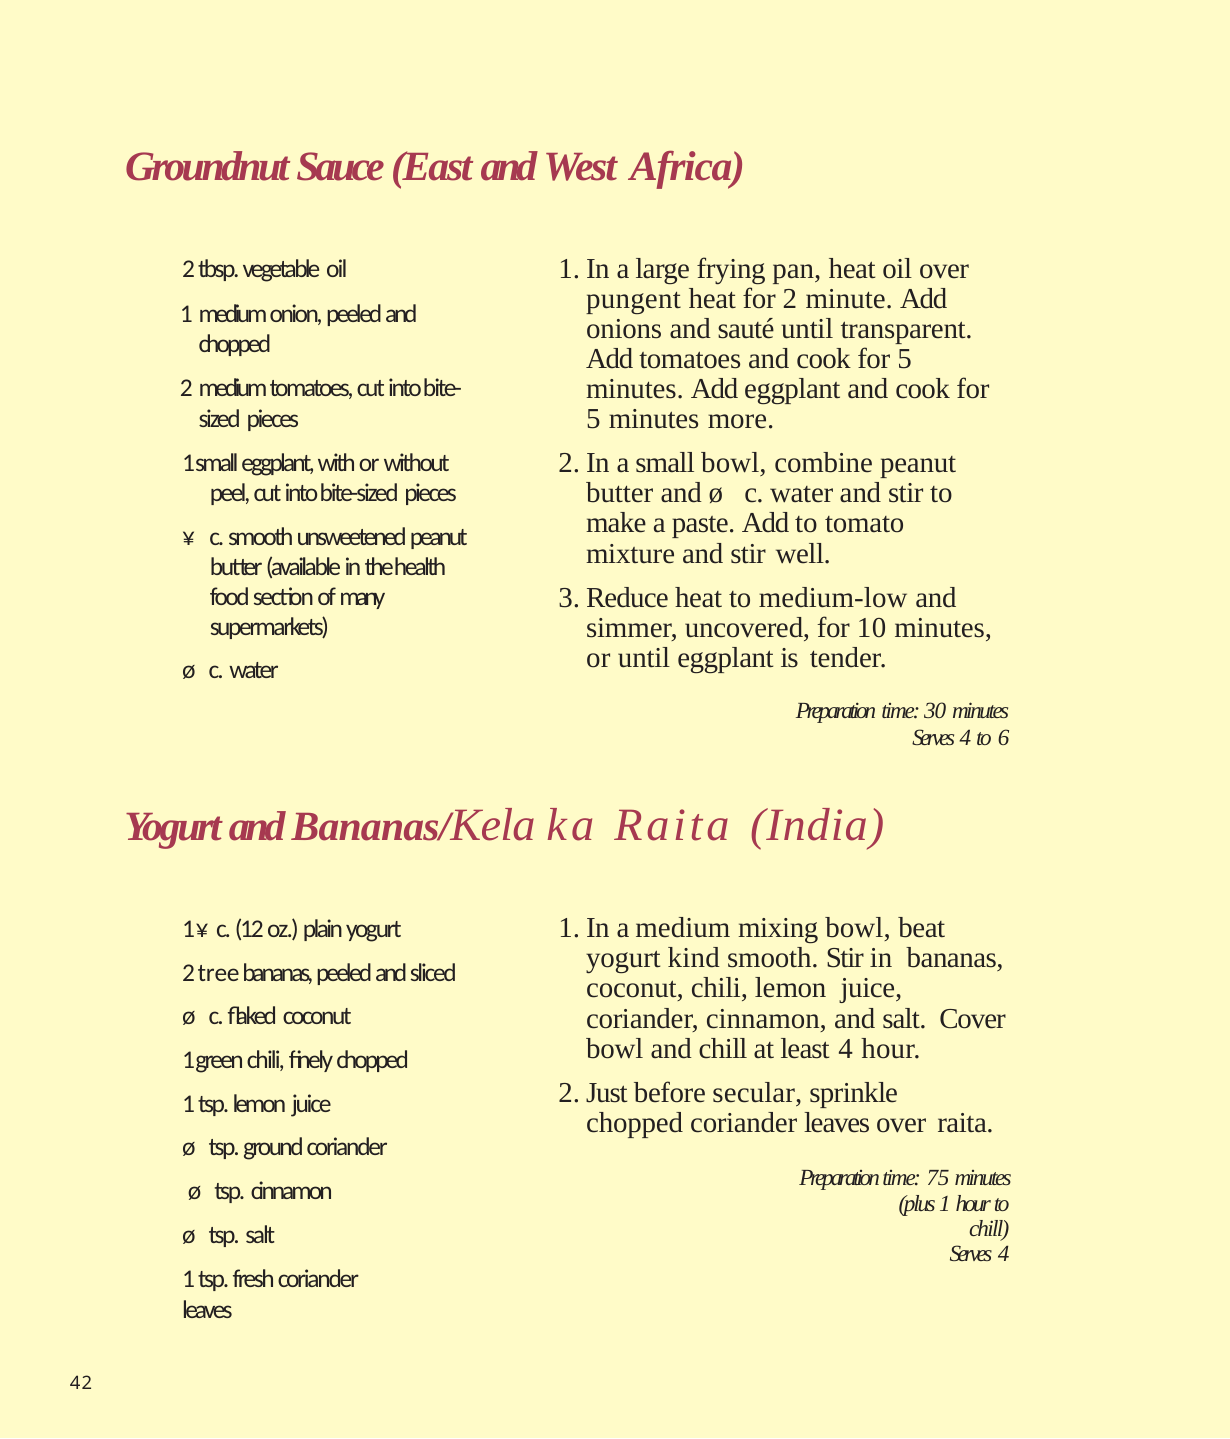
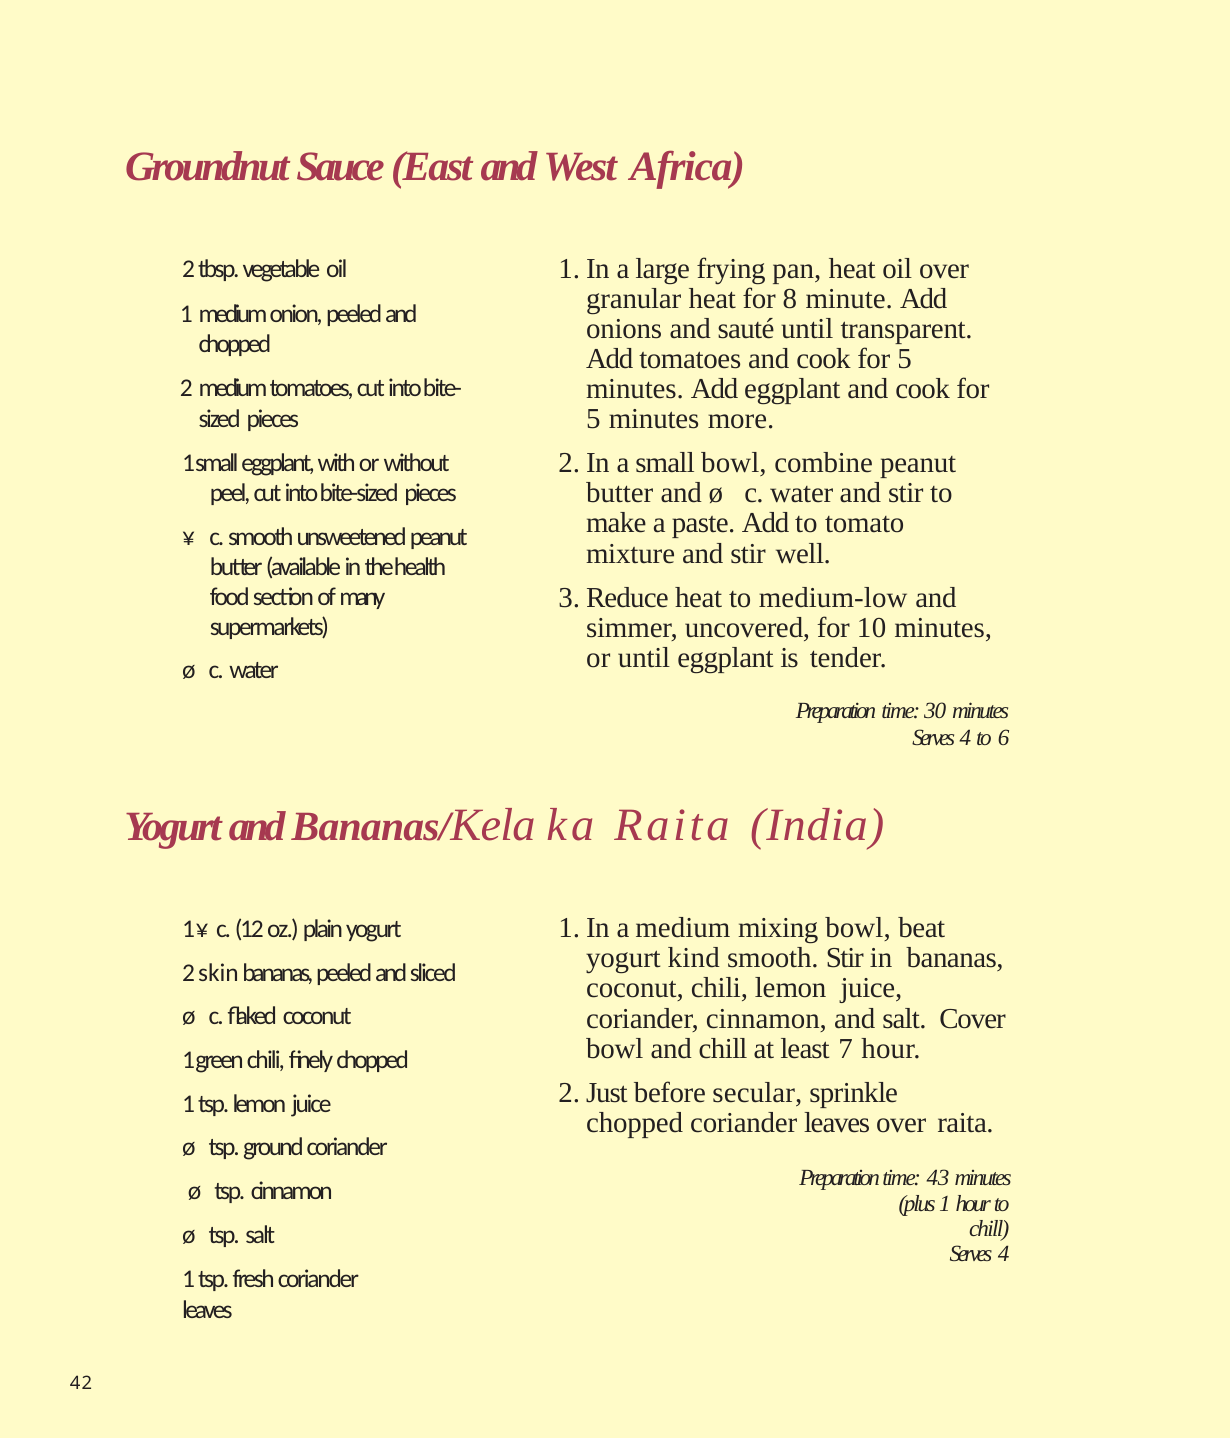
pungent: pungent -> granular (634, 299)
for 2: 2 -> 8 (790, 299)
tree: tree -> skin (218, 973)
least 4: 4 -> 7 (846, 1049)
75: 75 -> 43 (938, 1179)
